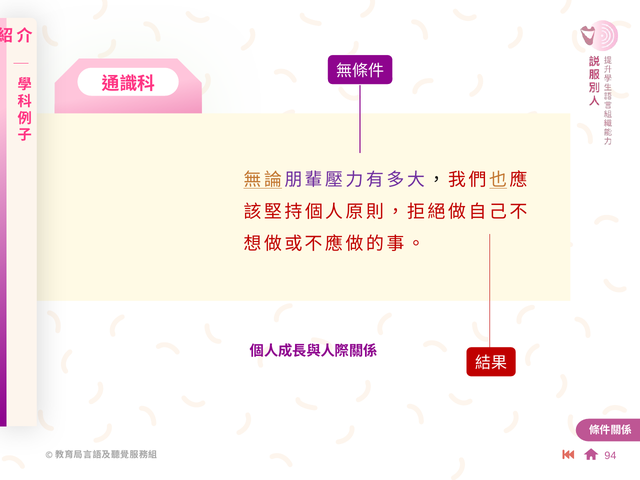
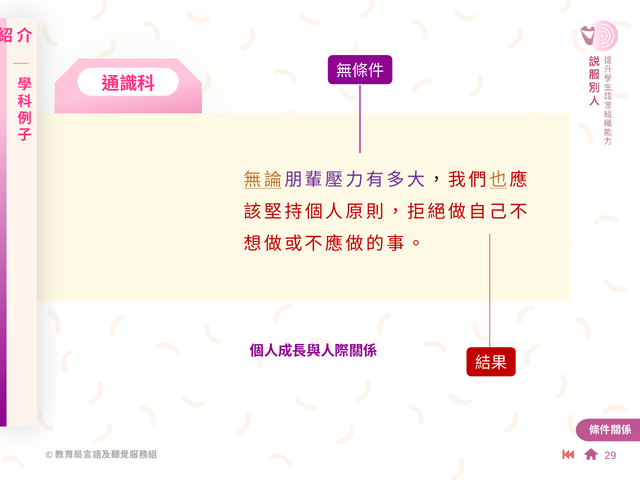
94: 94 -> 29 (610, 456)
